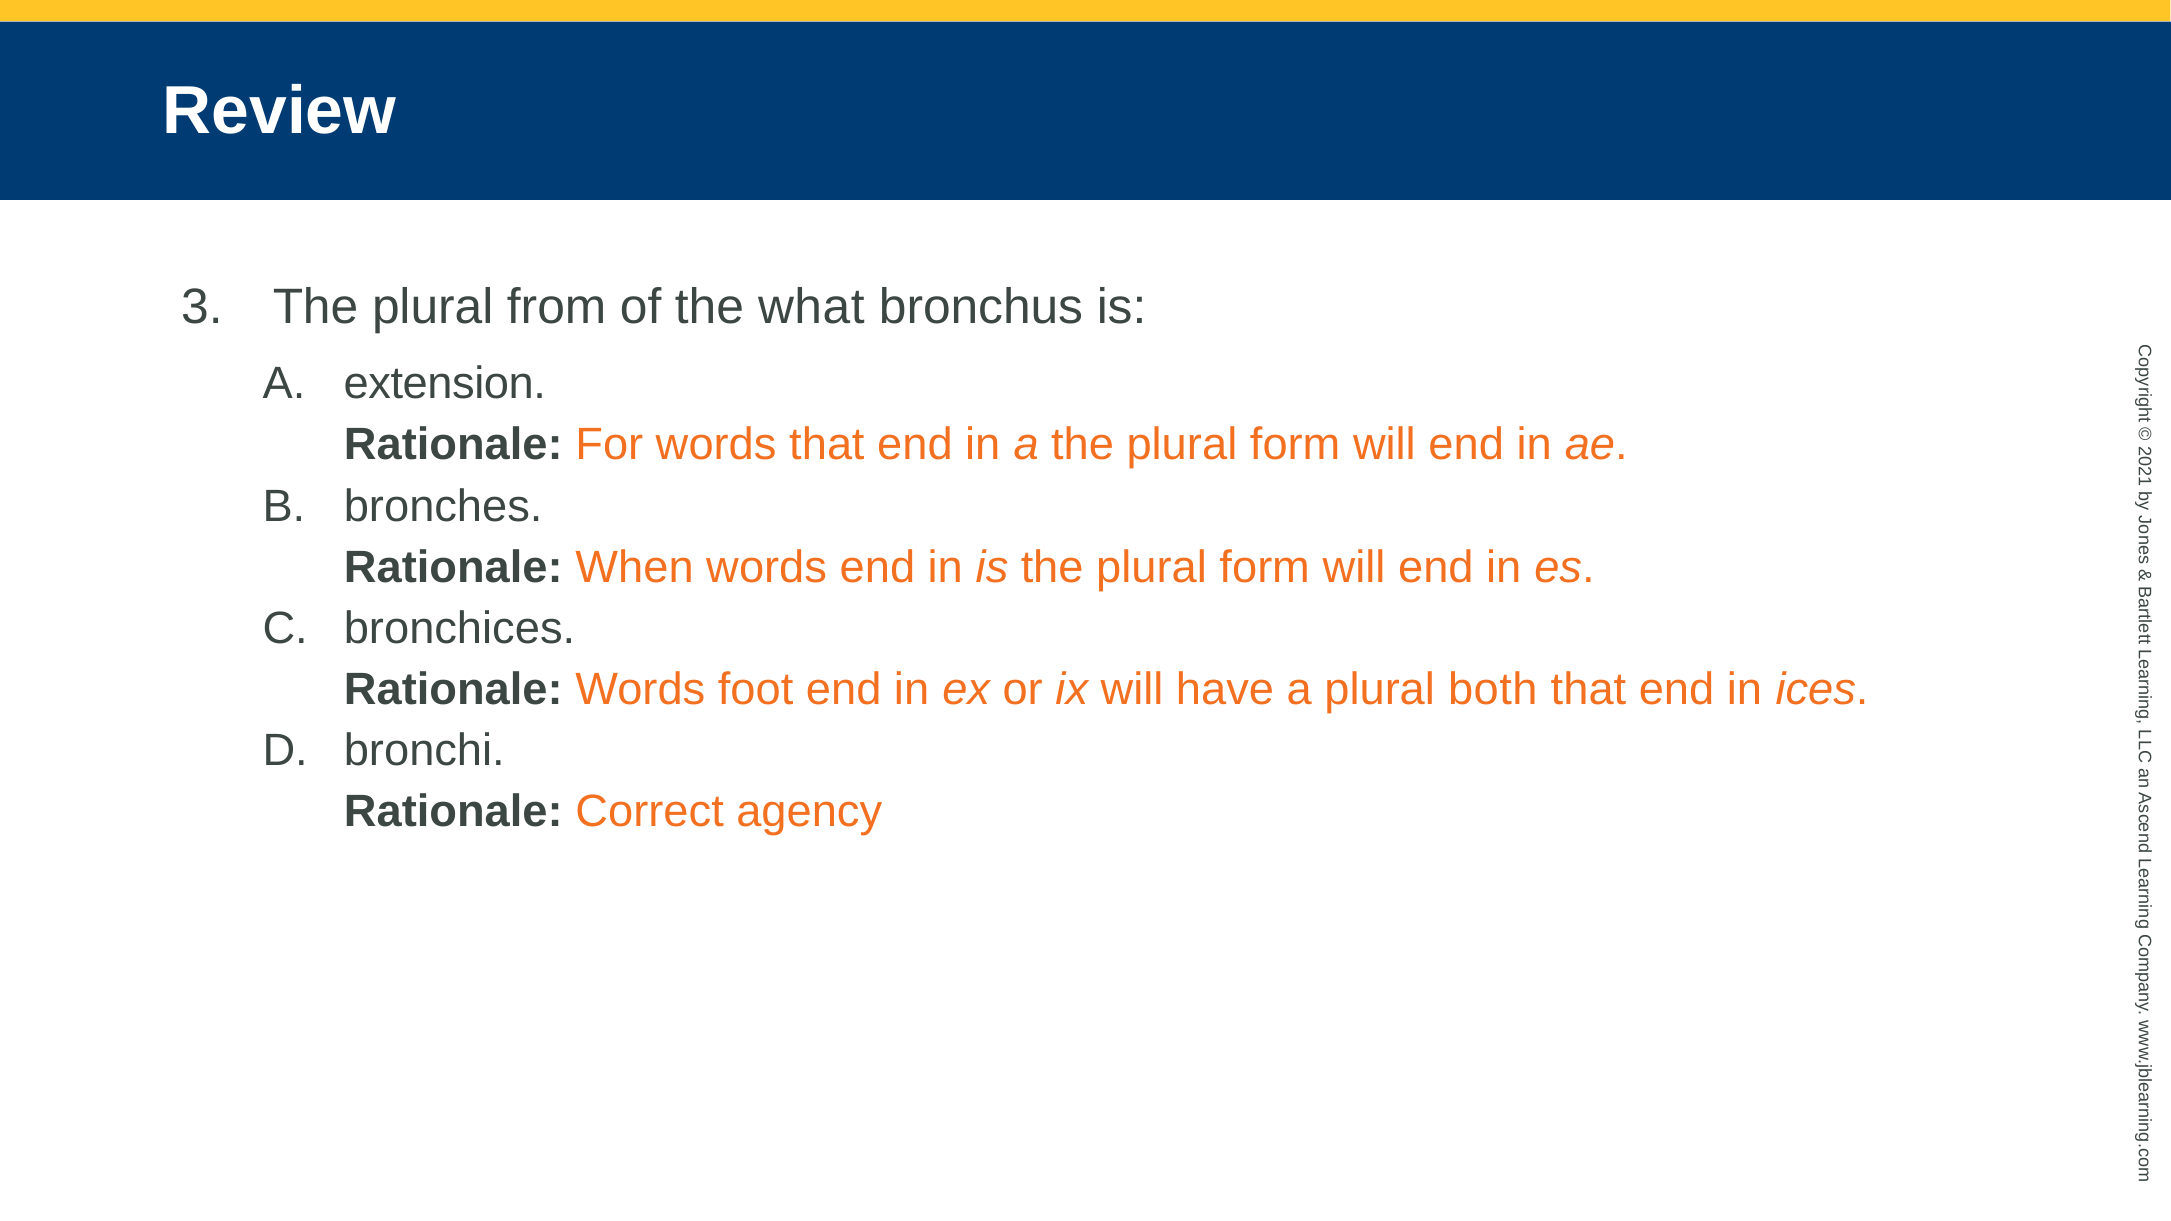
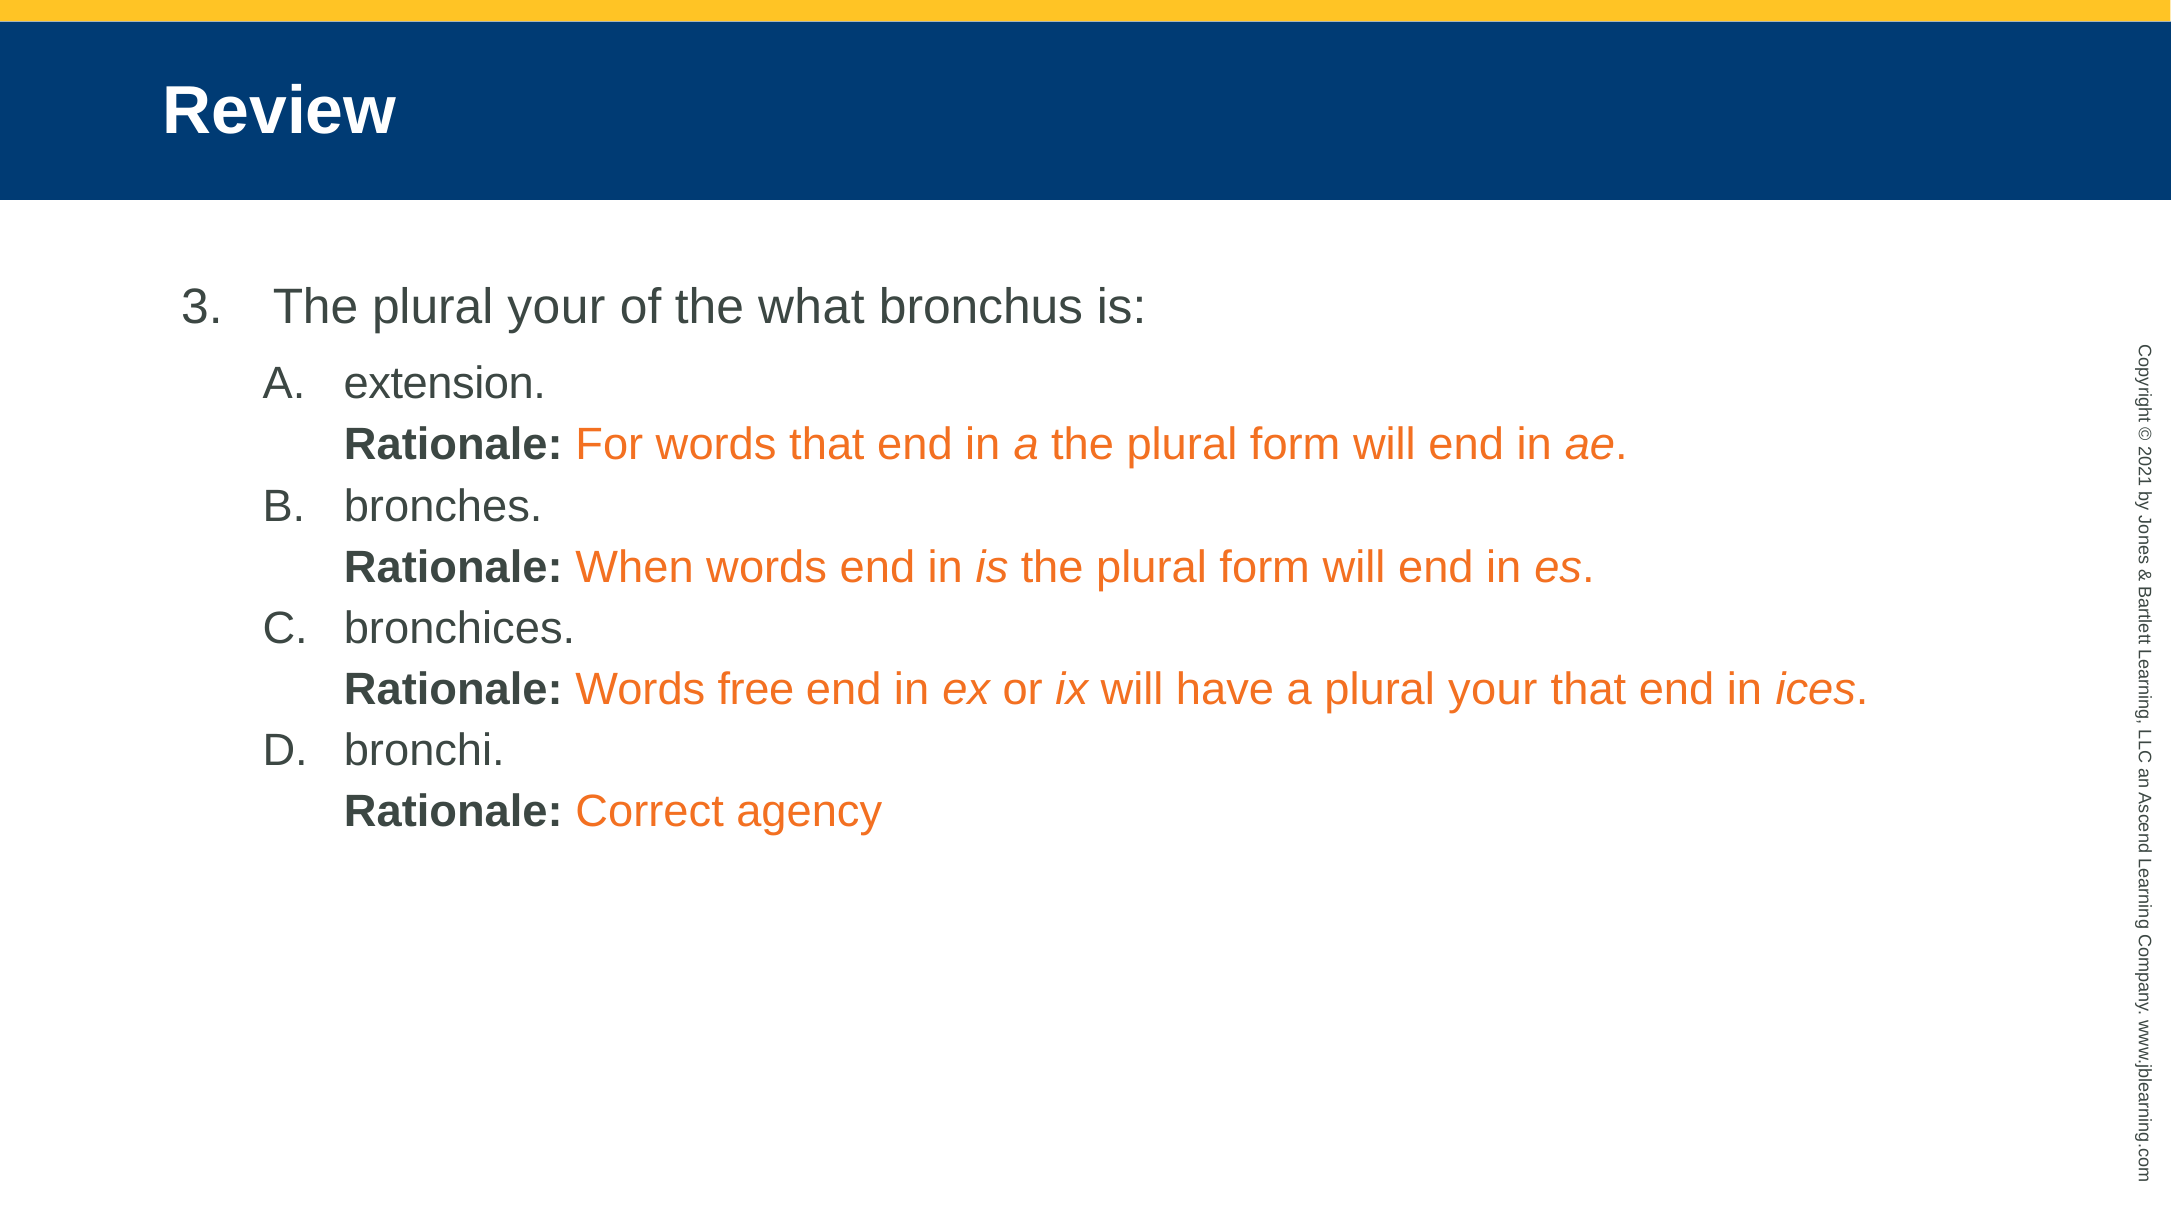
The plural from: from -> your (556, 307)
foot: foot -> free (756, 689)
a plural both: both -> your (1493, 689)
